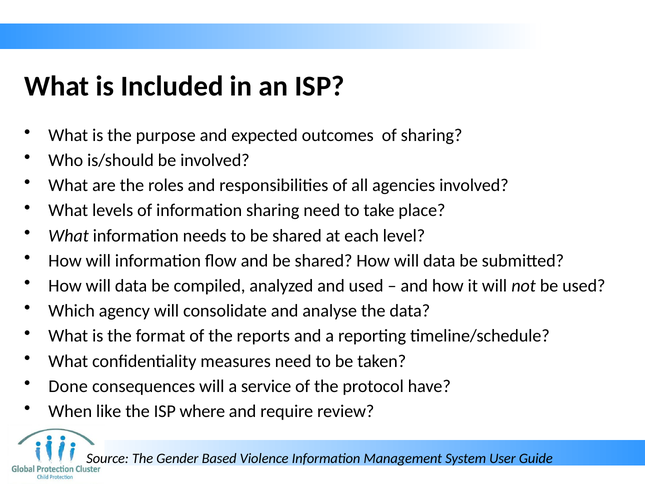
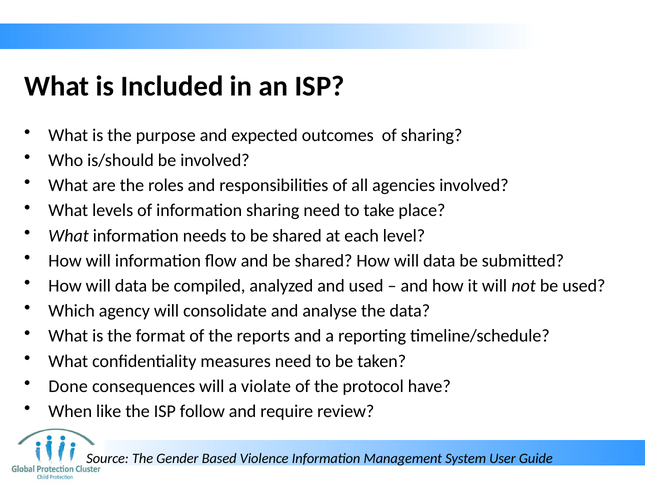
service: service -> violate (266, 386)
where: where -> follow (202, 411)
